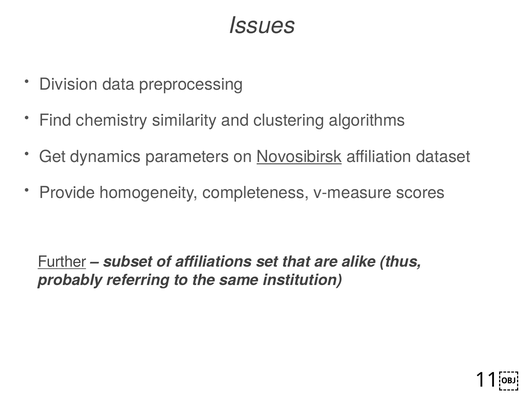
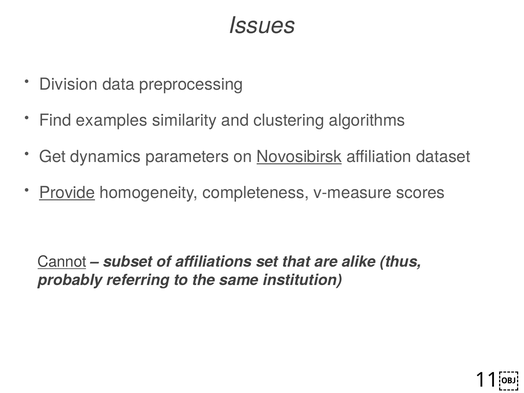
chemistry: chemistry -> examples (112, 120)
Provide underline: none -> present (67, 193)
Further: Further -> Cannot (62, 262)
